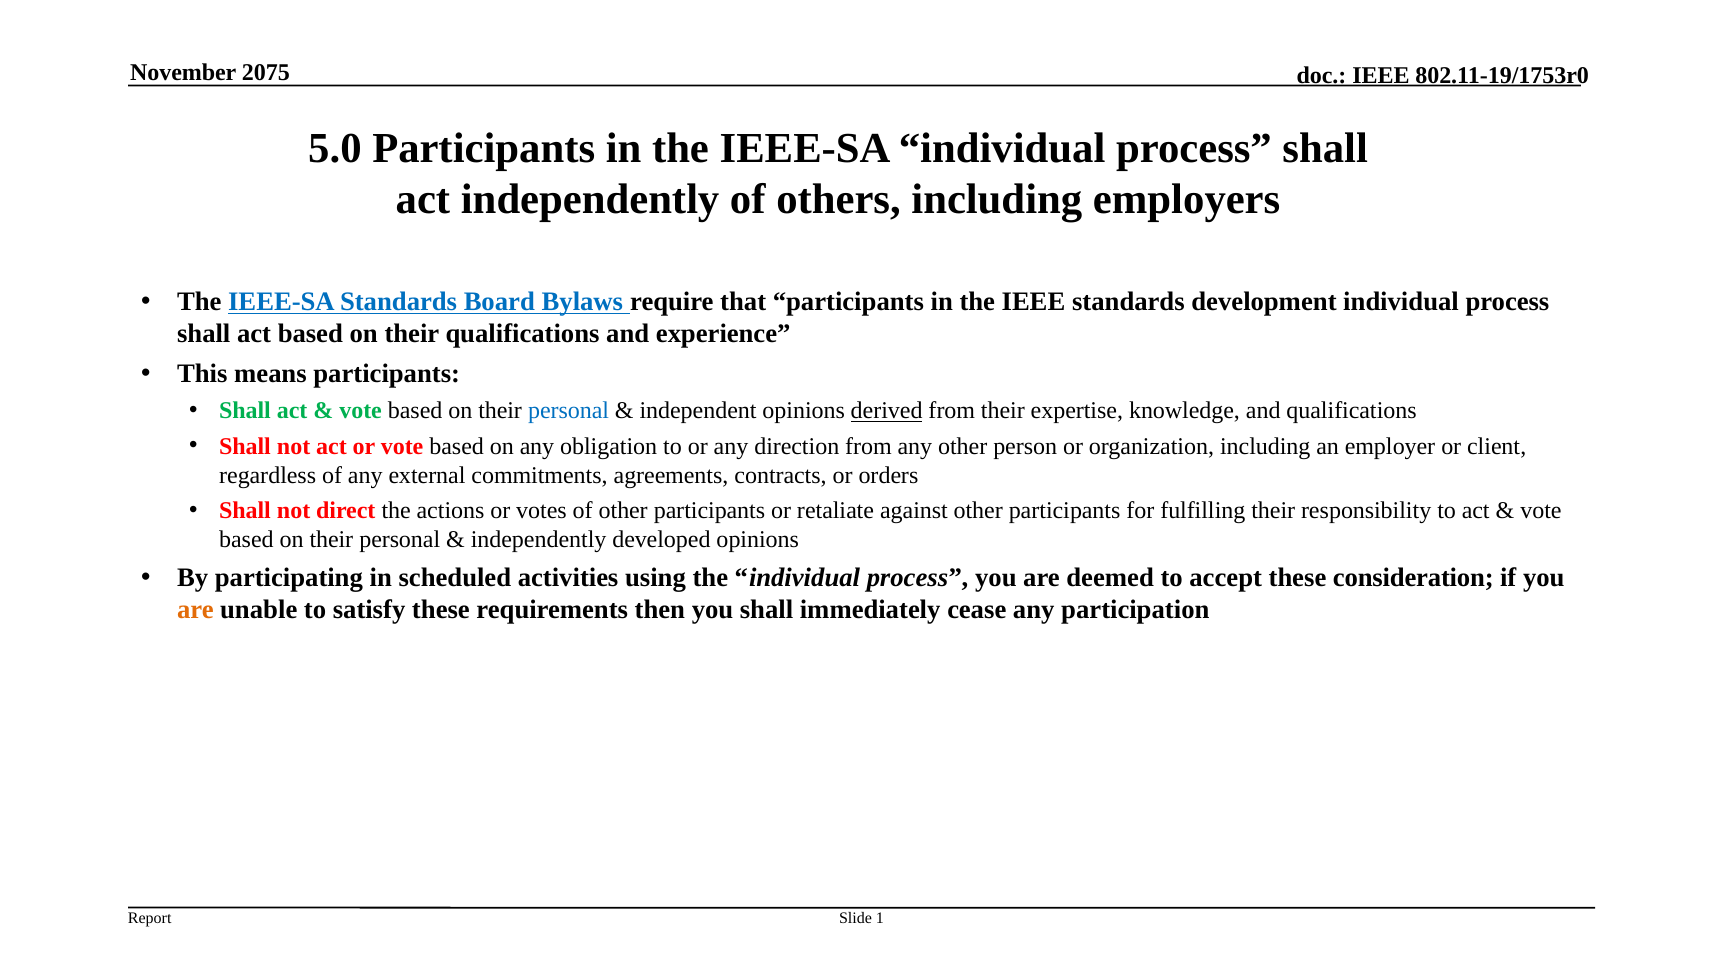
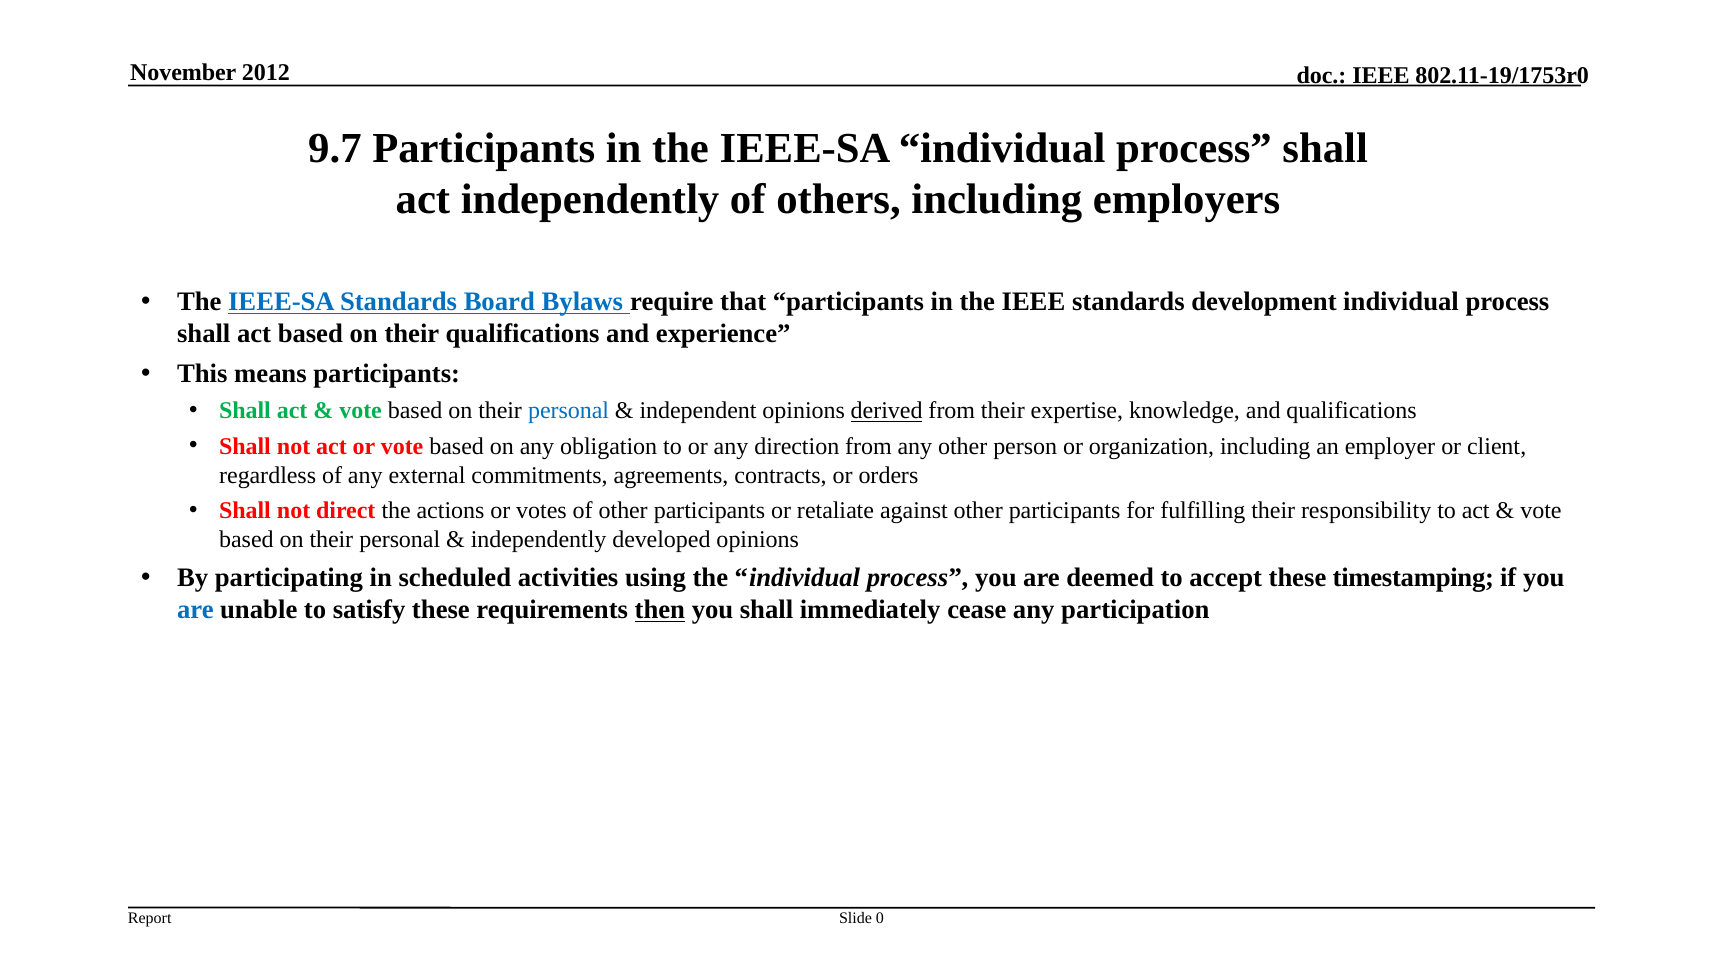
2075: 2075 -> 2012 (266, 72)
5.0: 5.0 -> 9.7 (335, 148)
consideration: consideration -> timestamping (1413, 578)
are colour: orange -> blue (195, 610)
then underline: none -> present (660, 610)
1: 1 -> 0 (880, 918)
